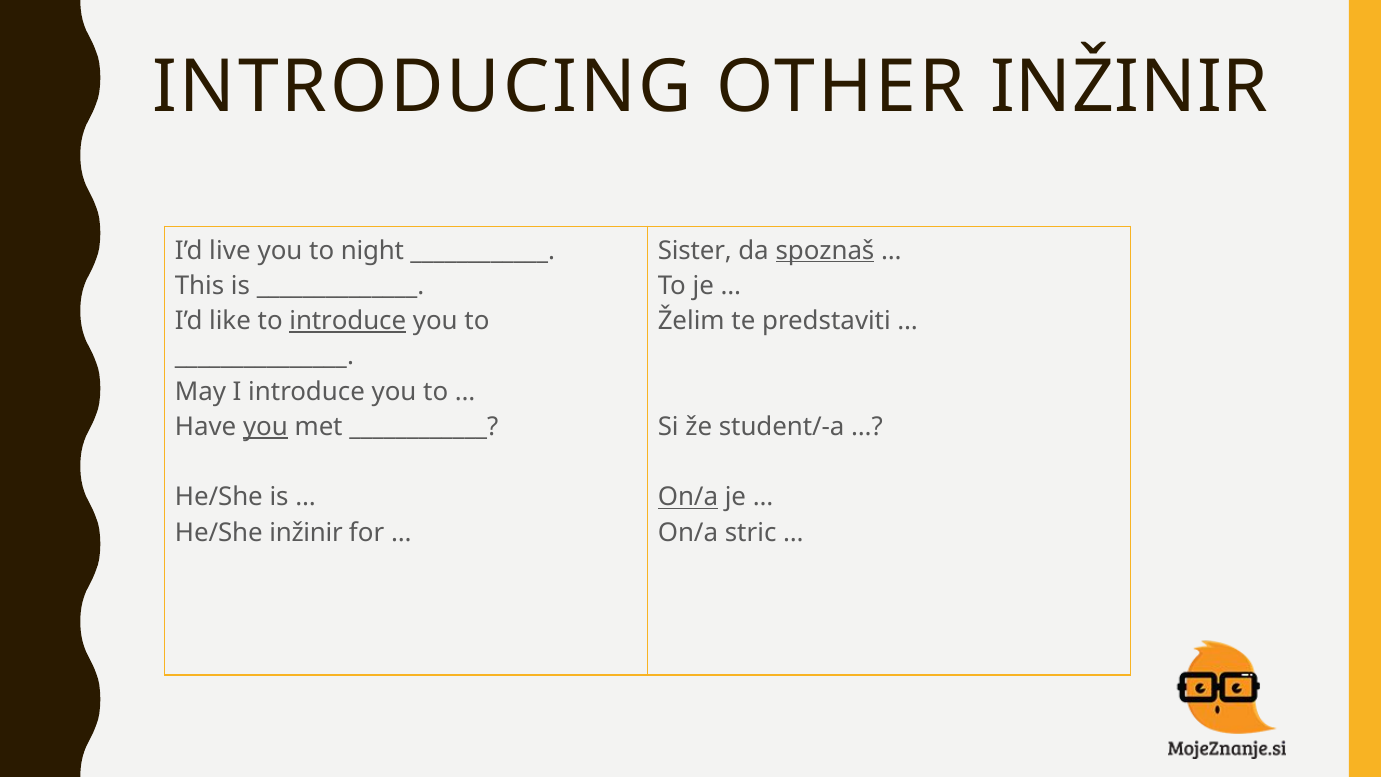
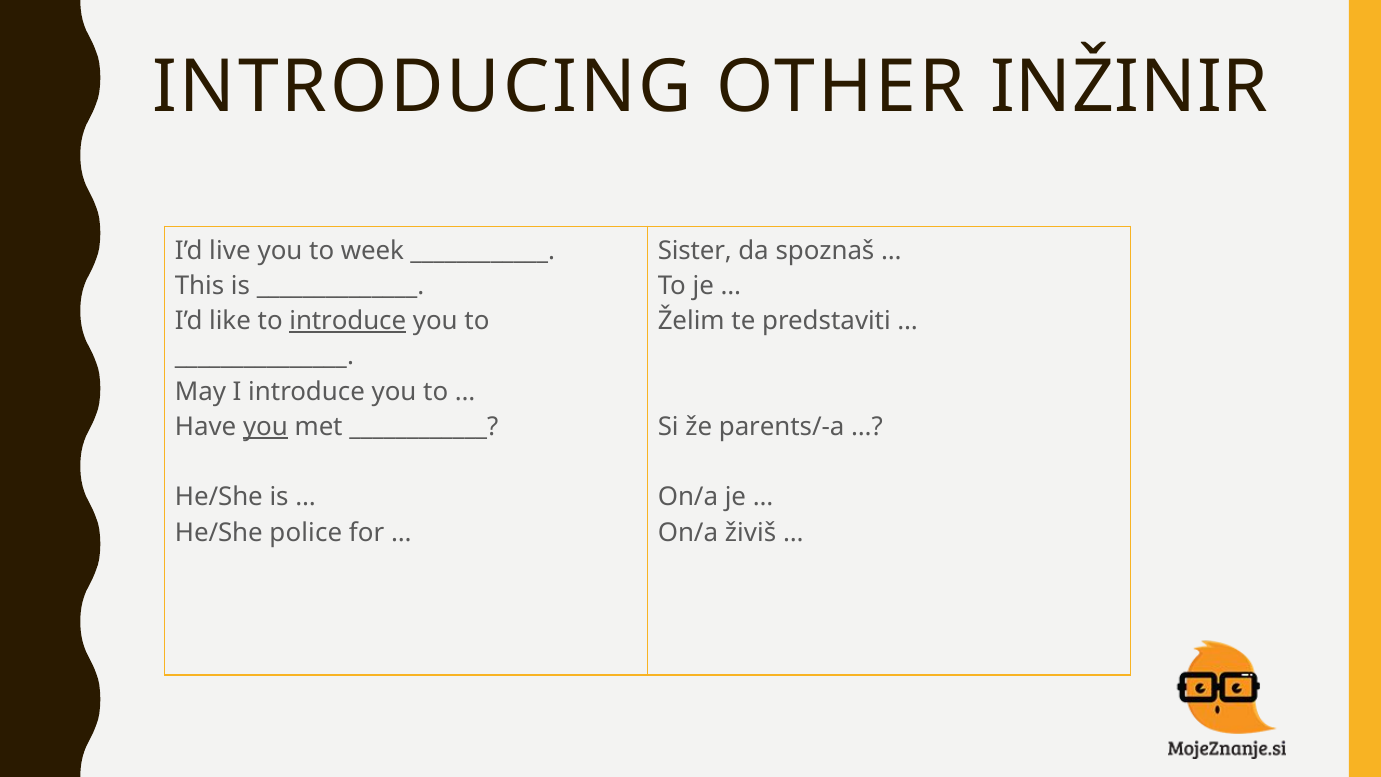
night: night -> week (372, 250)
spoznaš underline: present -> none (825, 250)
student/-a: student/-a -> parents/-a (782, 427)
On/a underline: present -> none (688, 497)
He/She inžinir: inžinir -> police (306, 532)
stric: stric -> živiš (751, 532)
